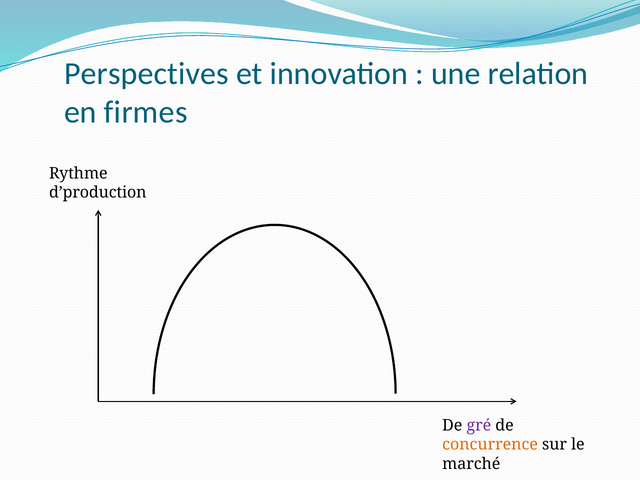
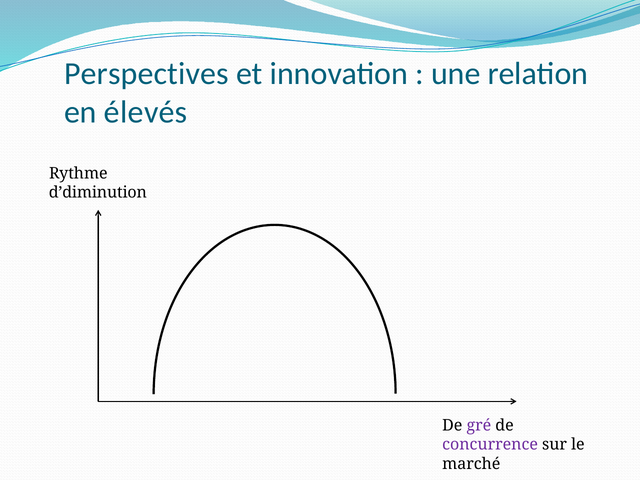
firmes: firmes -> élevés (146, 112)
d’production: d’production -> d’diminution (98, 193)
concurrence colour: orange -> purple (490, 445)
